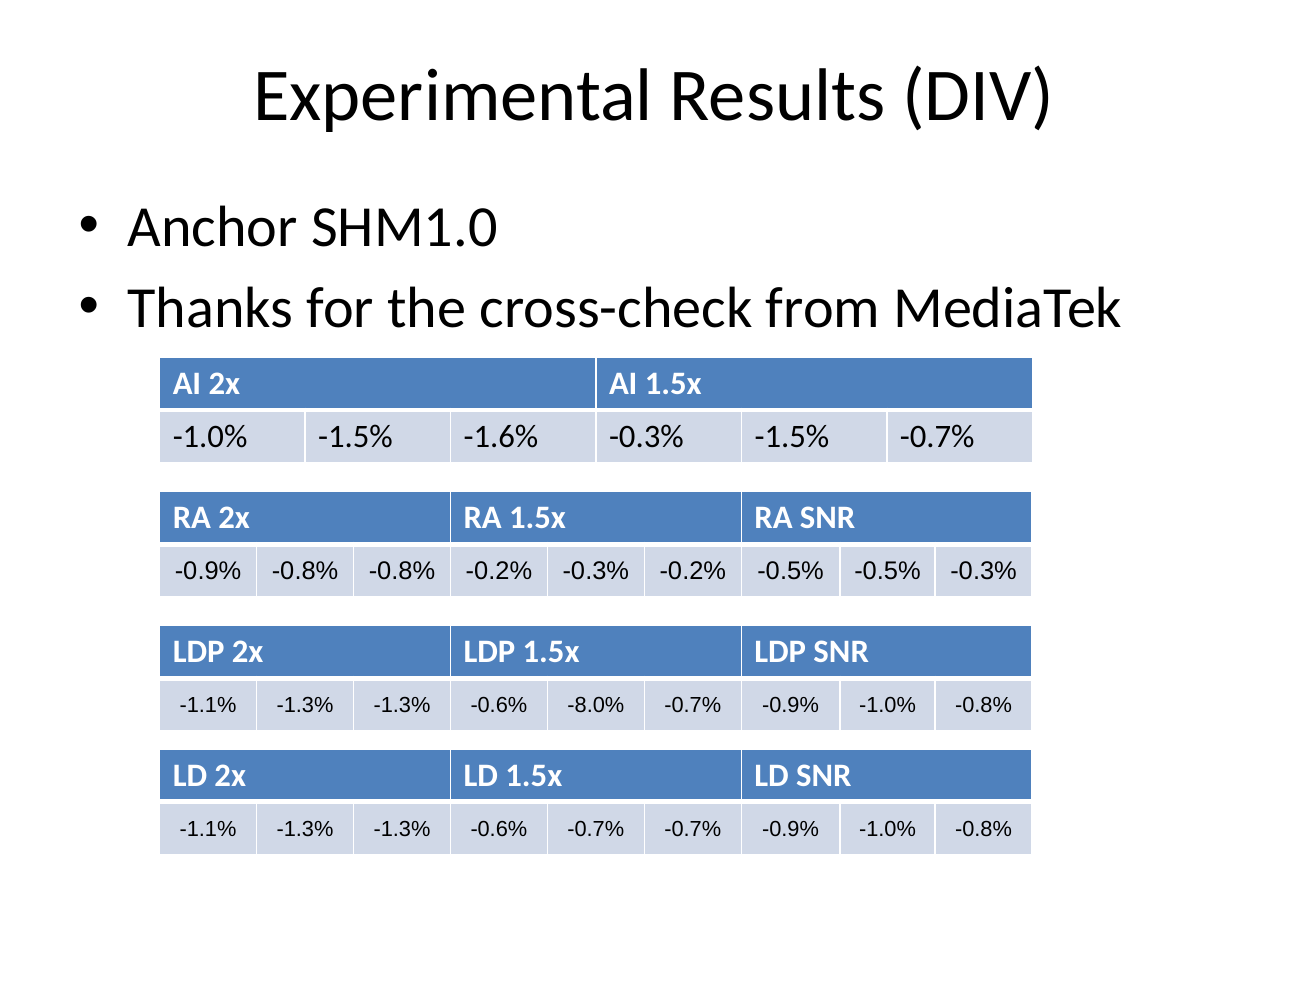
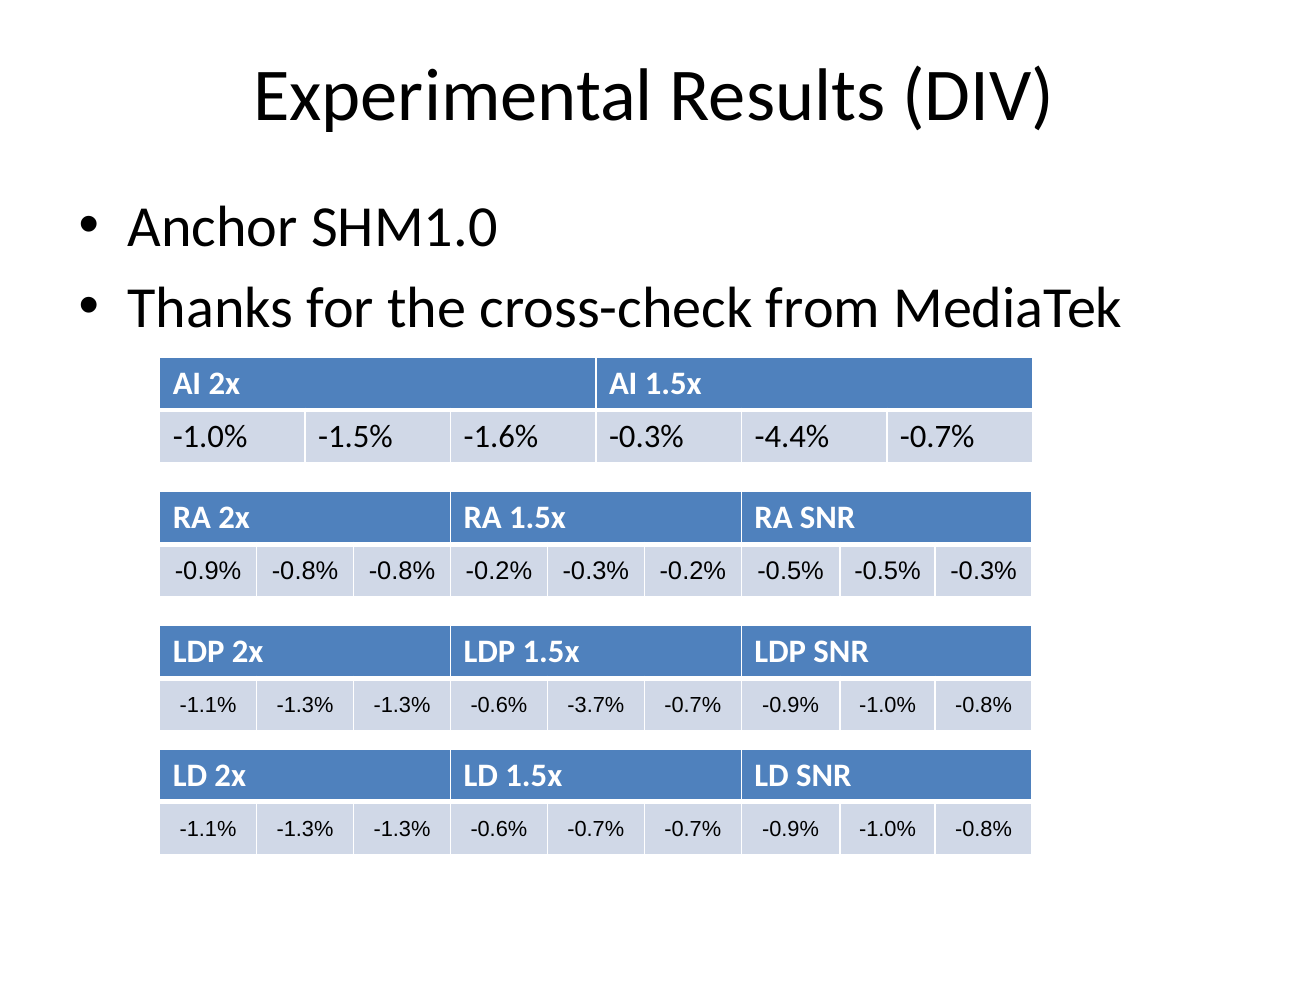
-0.3% -1.5%: -1.5% -> -4.4% (792, 437)
-8.0%: -8.0% -> -3.7% (596, 705)
